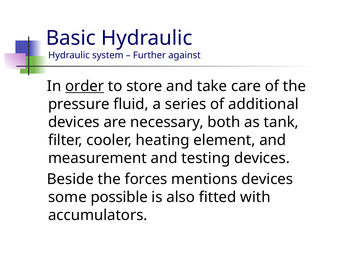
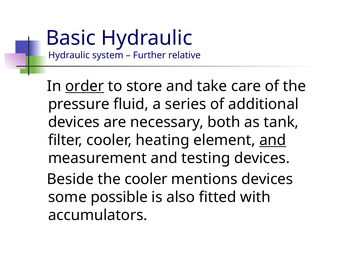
against: against -> relative (184, 55)
and underline: none -> present (273, 140)
the forces: forces -> cooler (146, 179)
